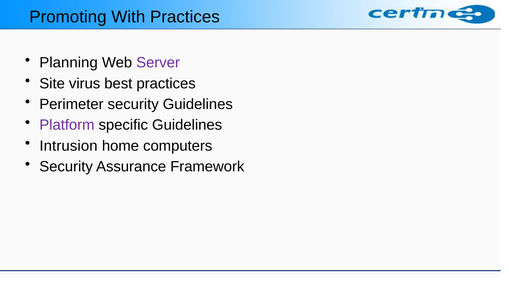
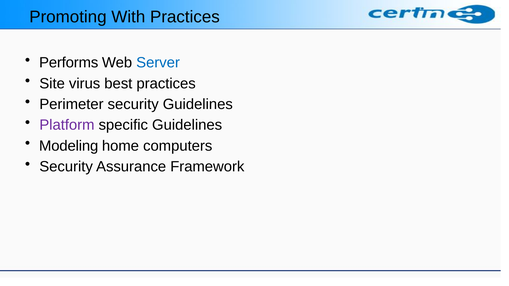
Planning: Planning -> Performs (69, 63)
Server colour: purple -> blue (158, 63)
Intrusion: Intrusion -> Modeling (69, 146)
